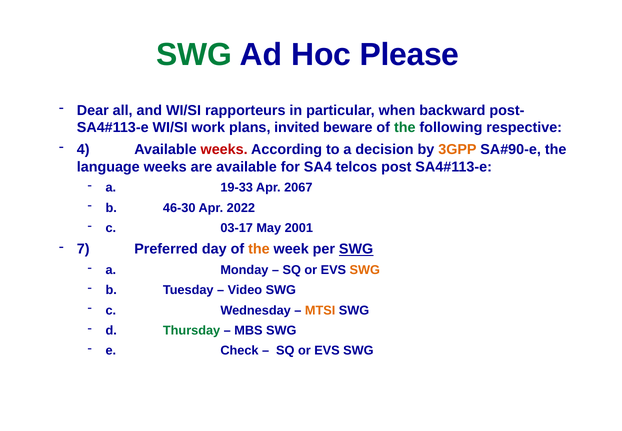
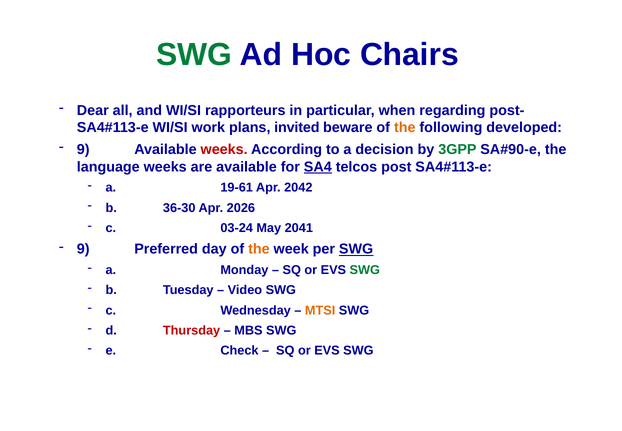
Please: Please -> Chairs (409, 55)
backward: backward -> regarding (452, 110)
the colour: green -> orange (405, 127)
respective: respective -> developed (524, 127)
4: 4 -> 9 (83, 149)
3GPP colour: orange -> green (457, 149)
SA4 underline: none -> present (318, 167)
19-33: 19-33 -> 19-61 (237, 188)
2067: 2067 -> 2042 (298, 188)
46-30: 46-30 -> 36-30 (179, 208)
2022: 2022 -> 2026 (241, 208)
03-17: 03-17 -> 03-24 (237, 228)
2001: 2001 -> 2041 (299, 228)
7: 7 -> 9 (83, 249)
SWG colour: orange -> green (365, 270)
Thursday colour: green -> red (192, 330)
